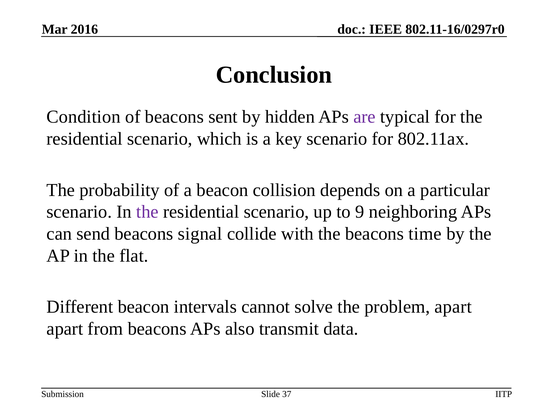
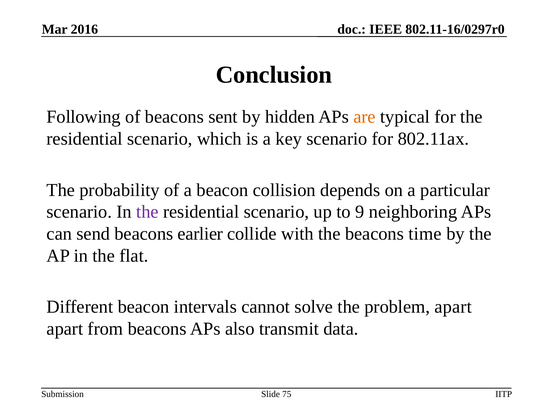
Condition: Condition -> Following (84, 117)
are colour: purple -> orange (365, 117)
signal: signal -> earlier (200, 234)
37: 37 -> 75 (287, 394)
